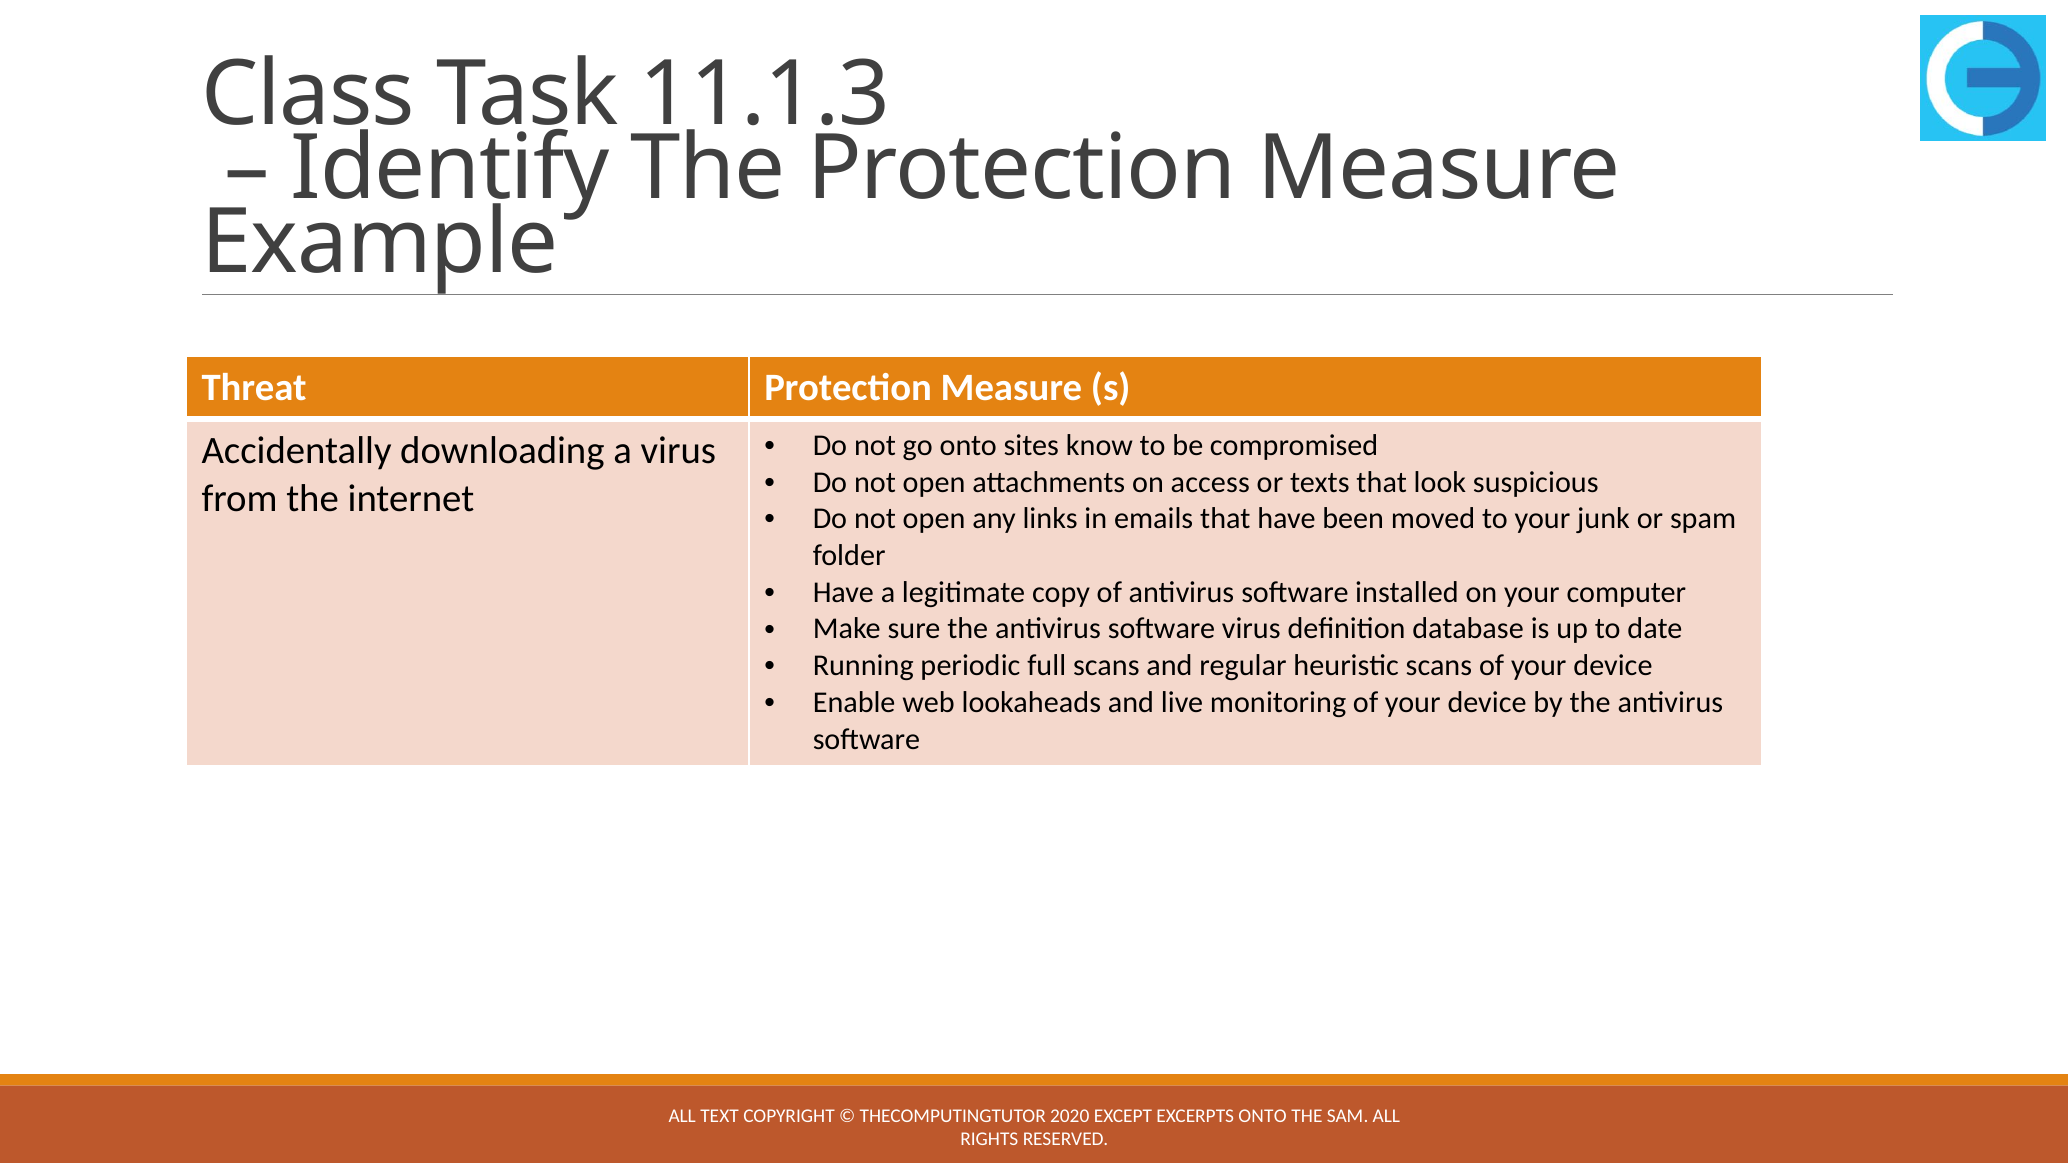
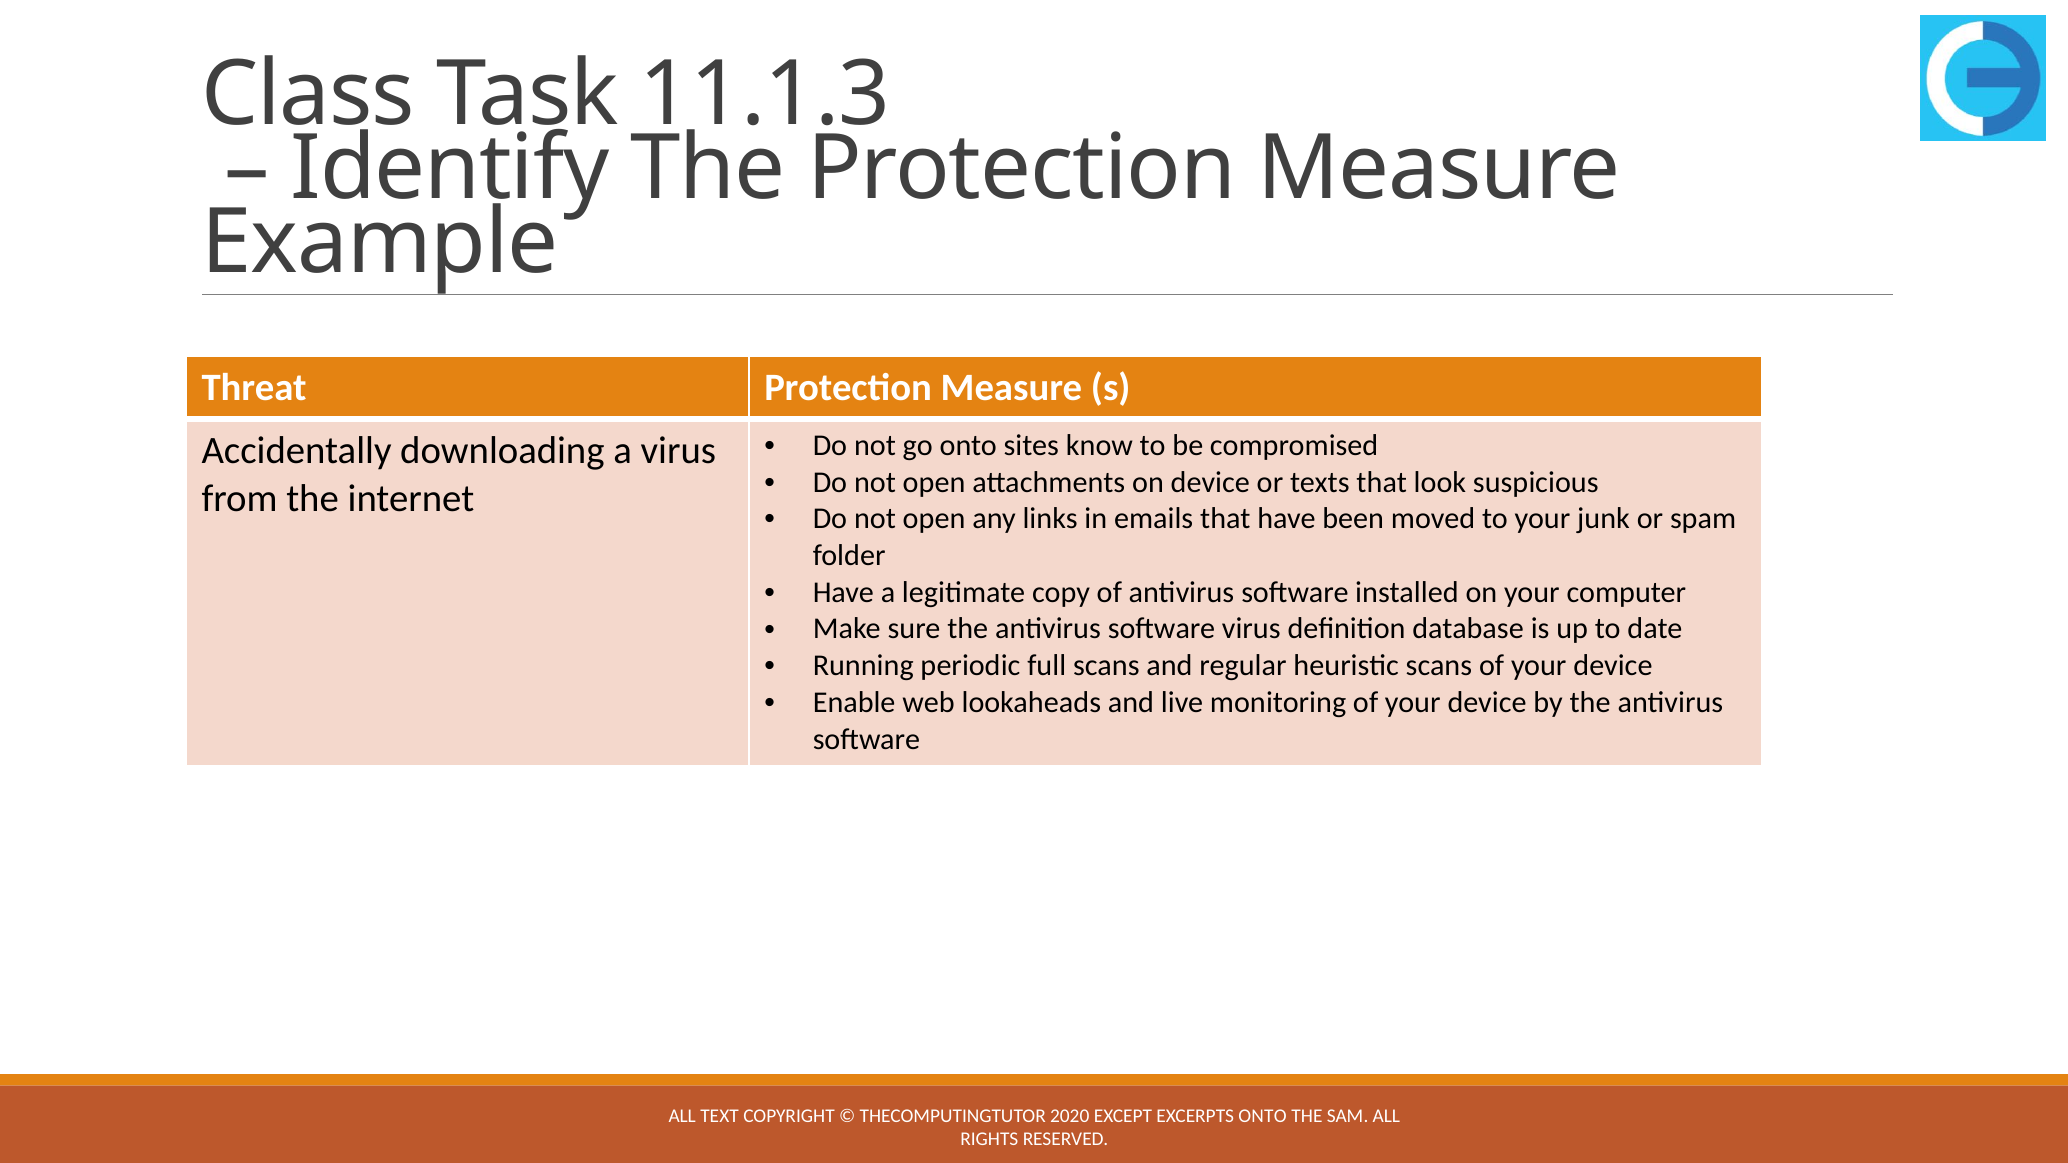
on access: access -> device (1210, 482)
